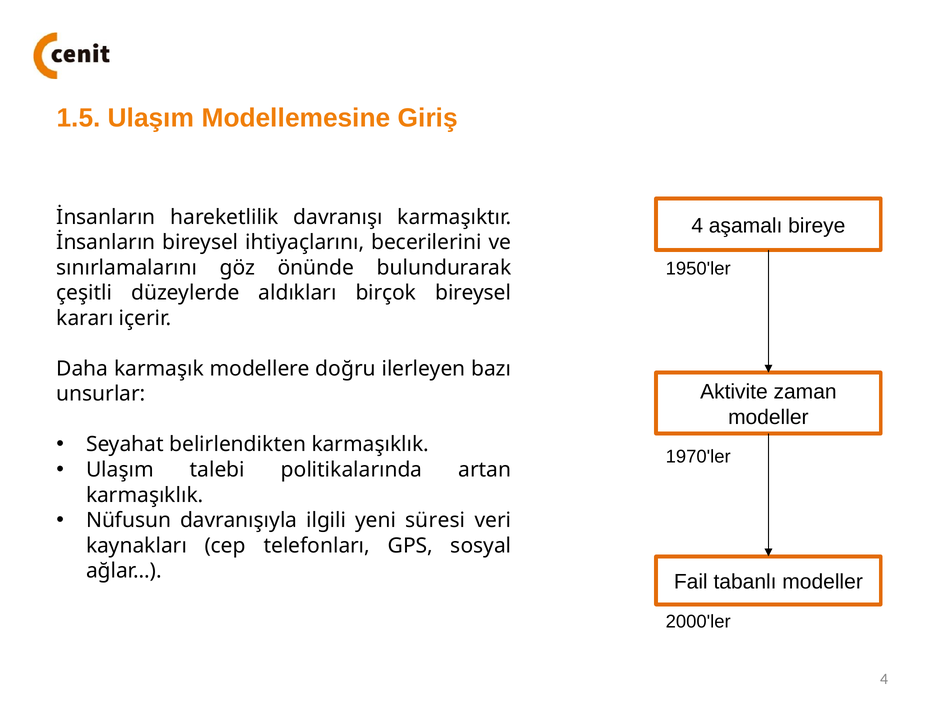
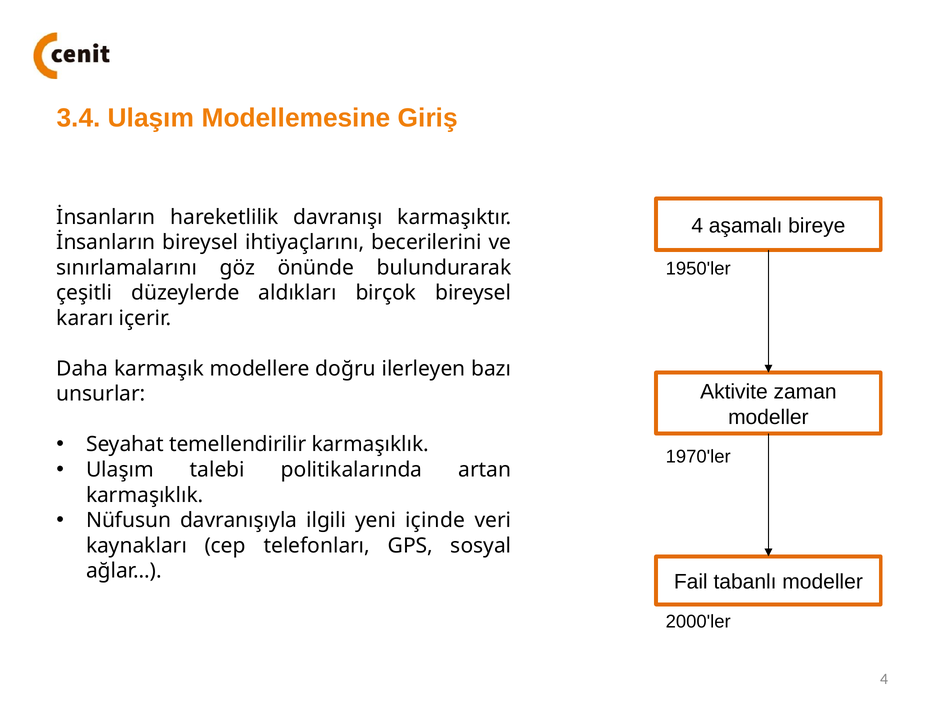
1.5: 1.5 -> 3.4 (79, 118)
belirlendikten: belirlendikten -> temellendirilir (238, 445)
süresi: süresi -> içinde (435, 520)
